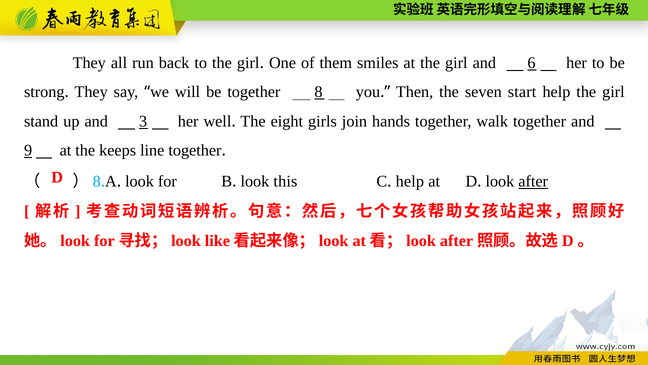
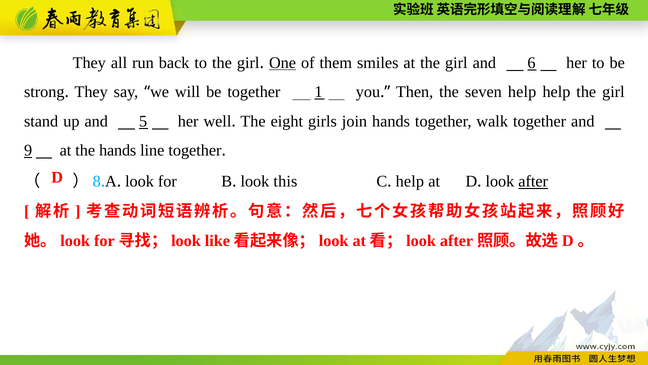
One underline: none -> present (283, 63)
8: 8 -> 1 (318, 92)
seven start: start -> help (522, 92)
3: 3 -> 5 (143, 121)
the keeps: keeps -> hands (118, 150)
